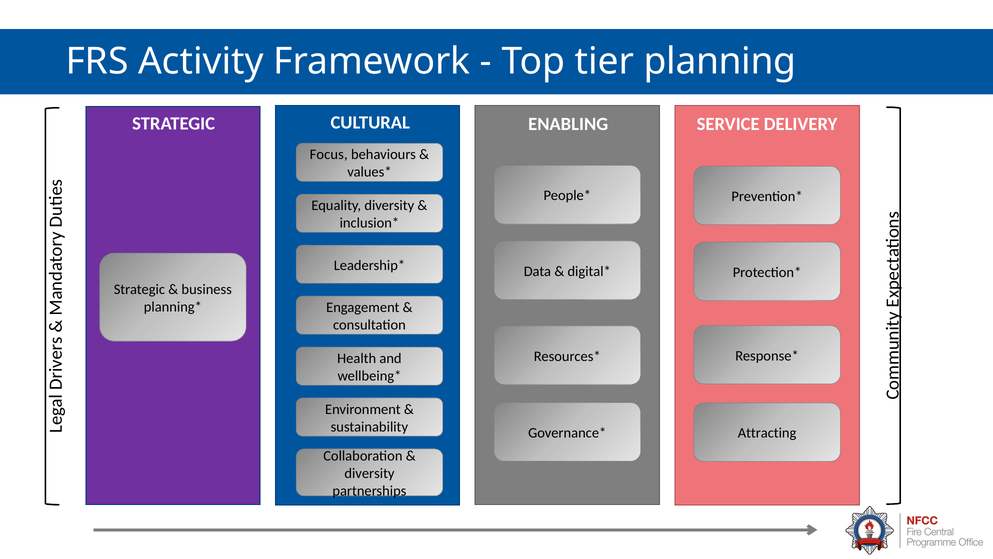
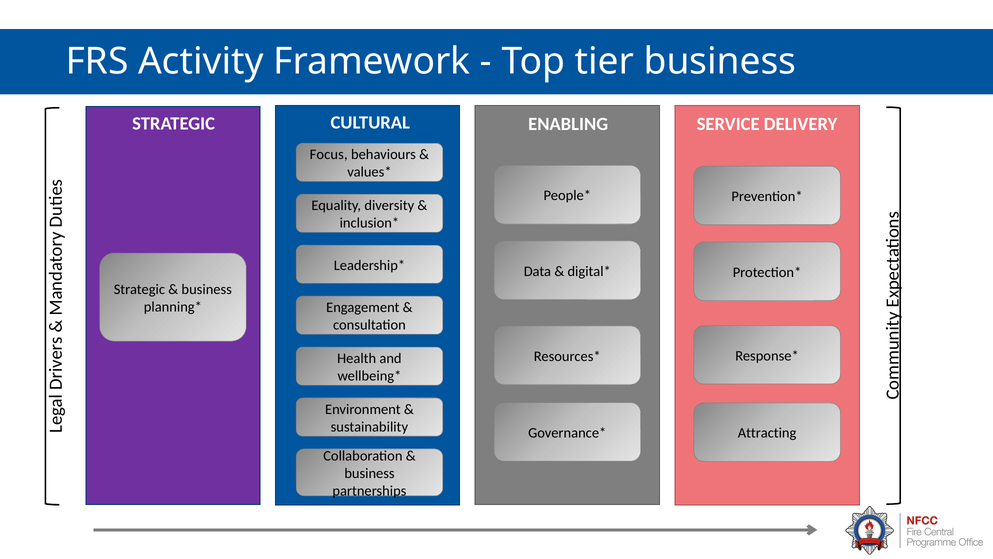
tier planning: planning -> business (720, 61)
diversity: diversity -> business (369, 473)
